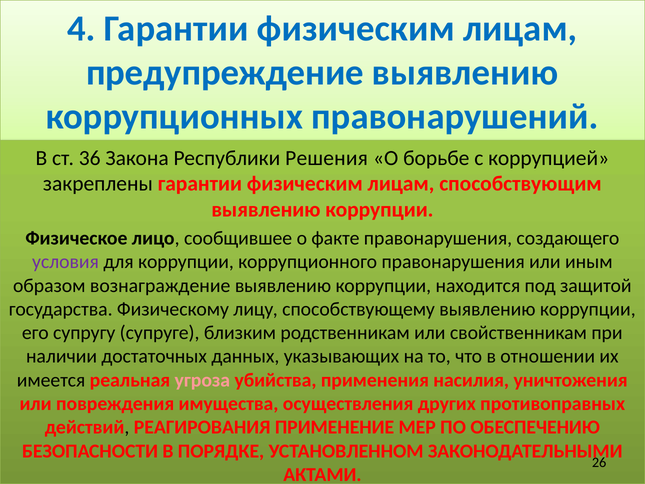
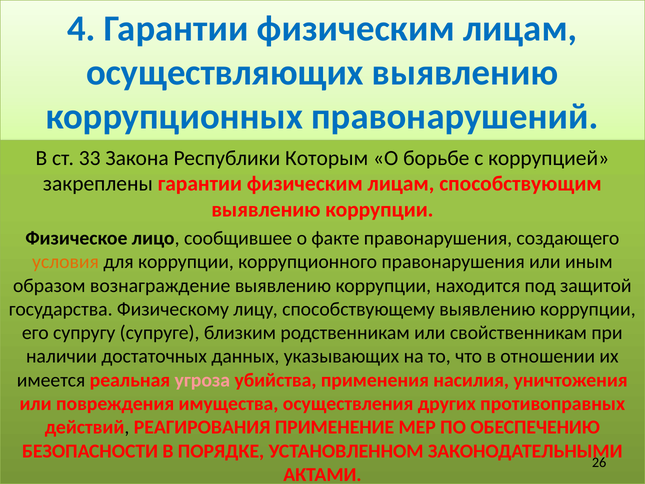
предупреждение: предупреждение -> осуществляющих (225, 73)
36: 36 -> 33 (90, 158)
Решения: Решения -> Которым (327, 158)
условия colour: purple -> orange (66, 262)
